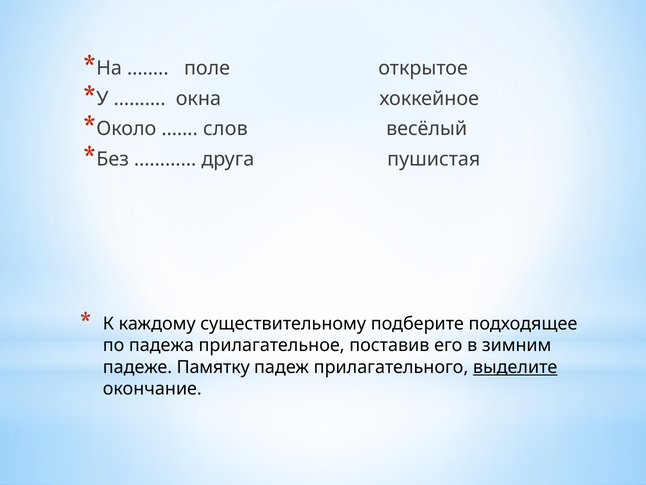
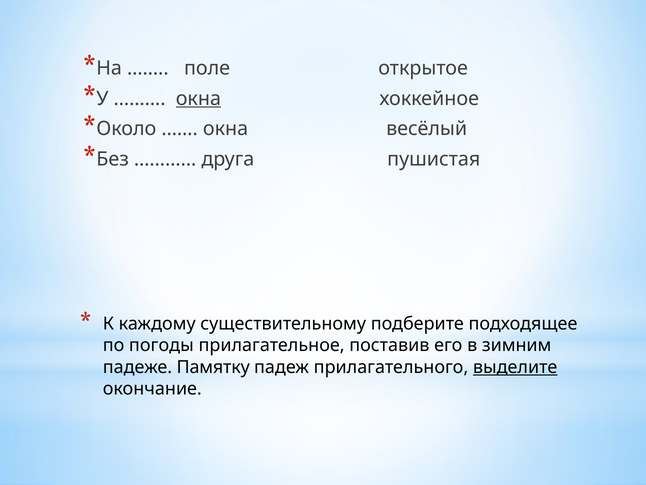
окна underline: none -> present (198, 98)
слов: слов -> окна (226, 129)
падежа: падежа -> погоды (161, 345)
